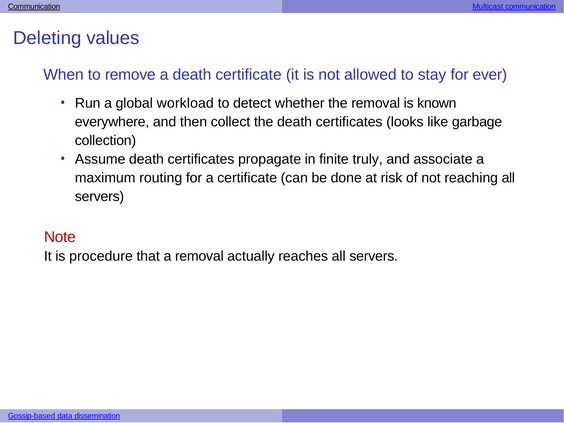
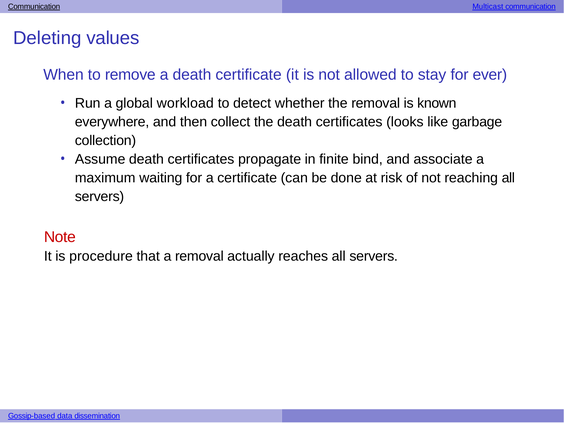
truly: truly -> bind (368, 159)
routing: routing -> waiting (161, 178)
